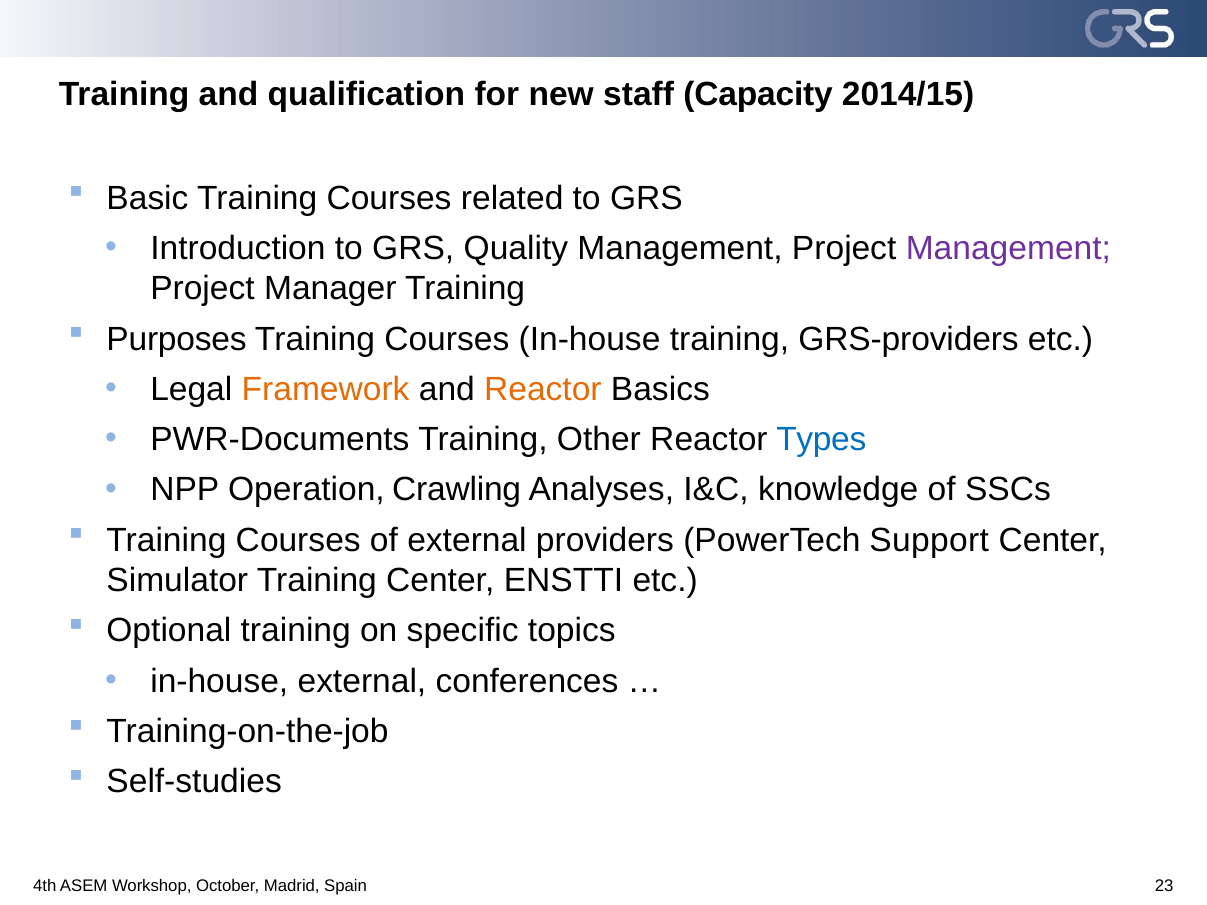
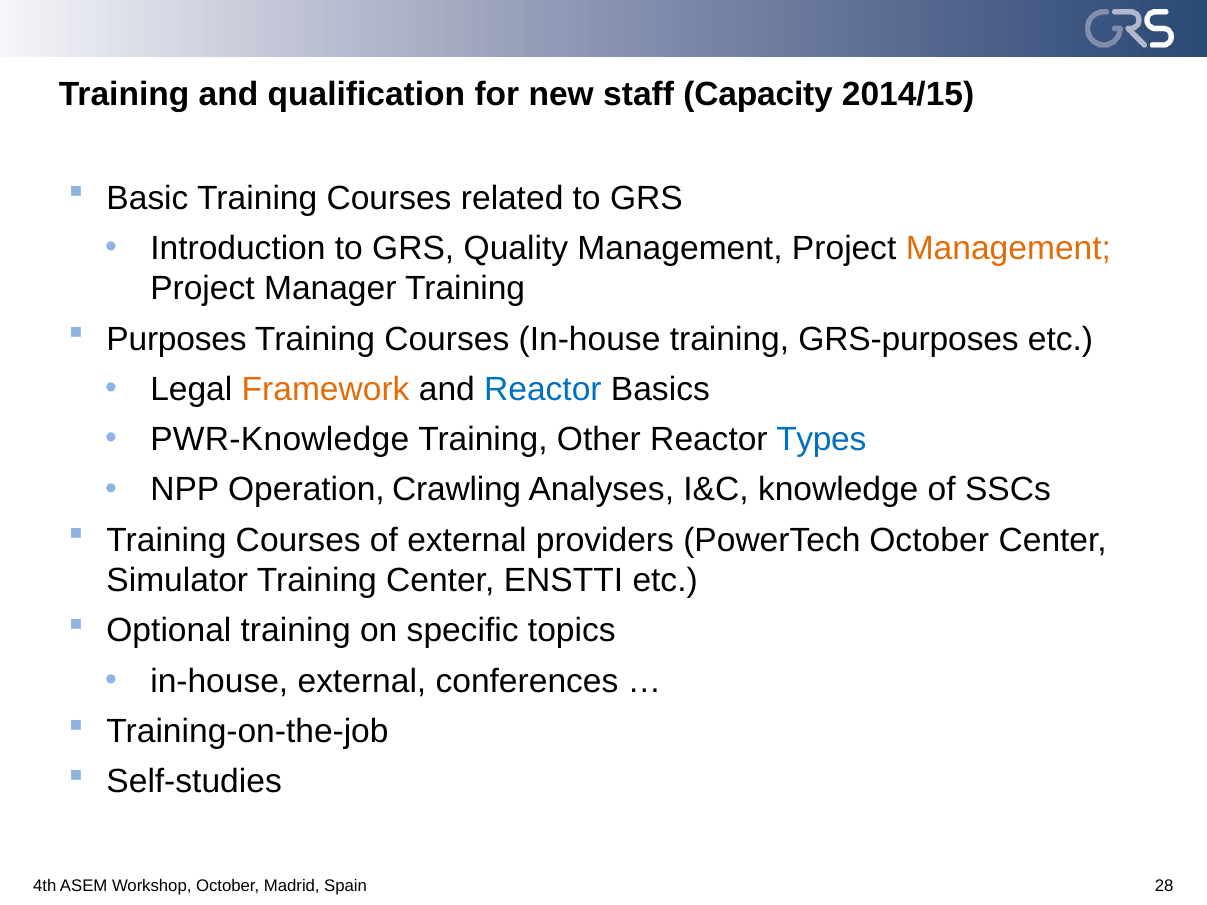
Management colour: purple -> orange (1008, 248)
GRS-providers: GRS-providers -> GRS-purposes (909, 339)
Reactor colour: orange -> blue (543, 389)
PWR-Documents: PWR-Documents -> PWR-Knowledge (280, 440)
PowerTech Support: Support -> October (929, 540)
23: 23 -> 28 (1164, 886)
